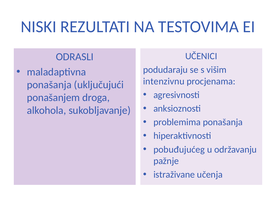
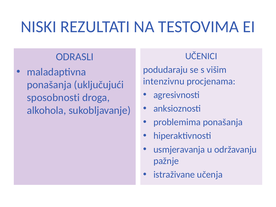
ponašanjem: ponašanjem -> sposobnosti (53, 98)
pobuđujućeg: pobuđujućeg -> usmjeravanja (179, 149)
